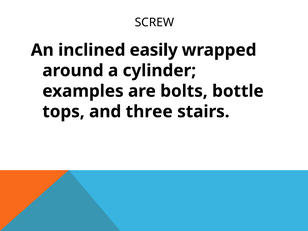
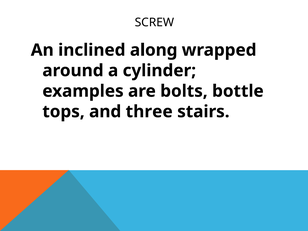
easily: easily -> along (154, 50)
